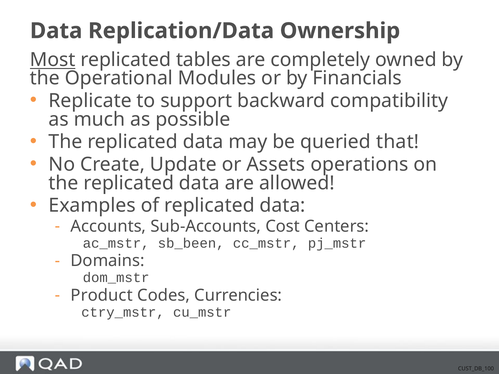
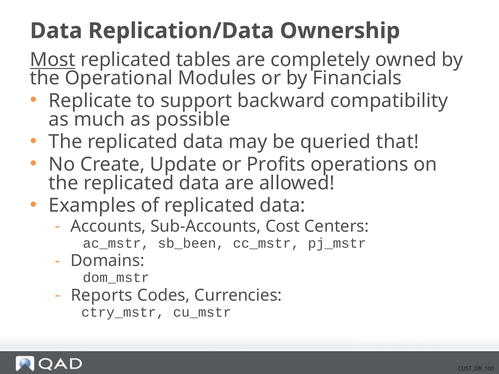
Assets: Assets -> Profits (276, 165)
Product: Product -> Reports (102, 296)
